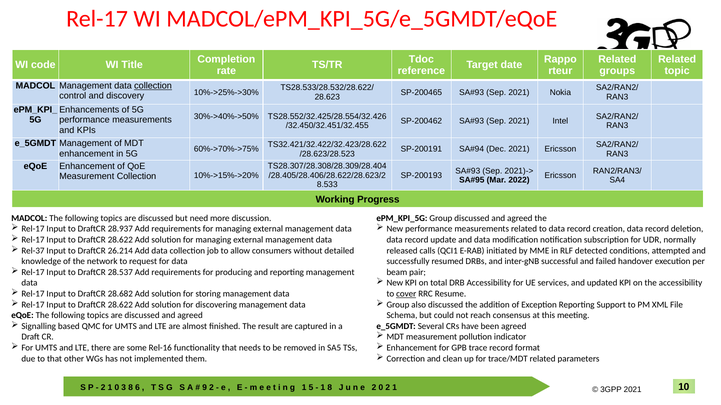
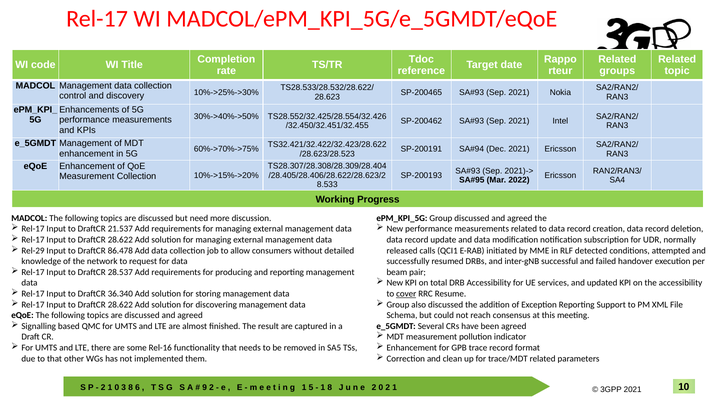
collection underline: present -> none (153, 86)
28.937: 28.937 -> 21.537 (120, 229)
Rel-37: Rel-37 -> Rel-29 (33, 251)
26.214: 26.214 -> 86.478 (120, 251)
28.682: 28.682 -> 36.340 (120, 294)
